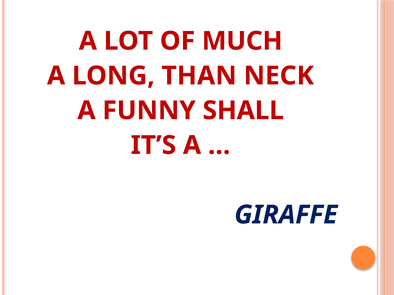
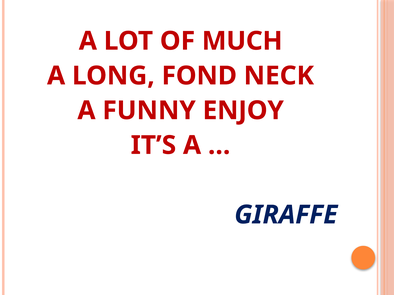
THAN: THAN -> FOND (199, 76)
SHALL: SHALL -> ENJOY (243, 111)
